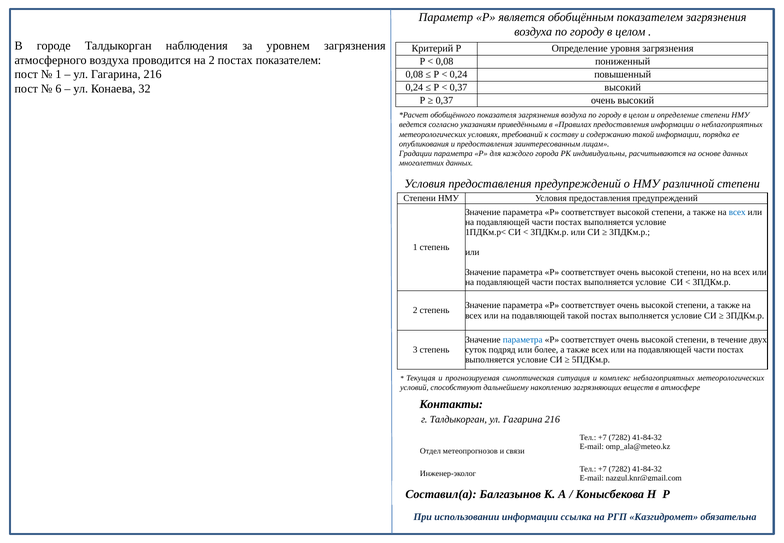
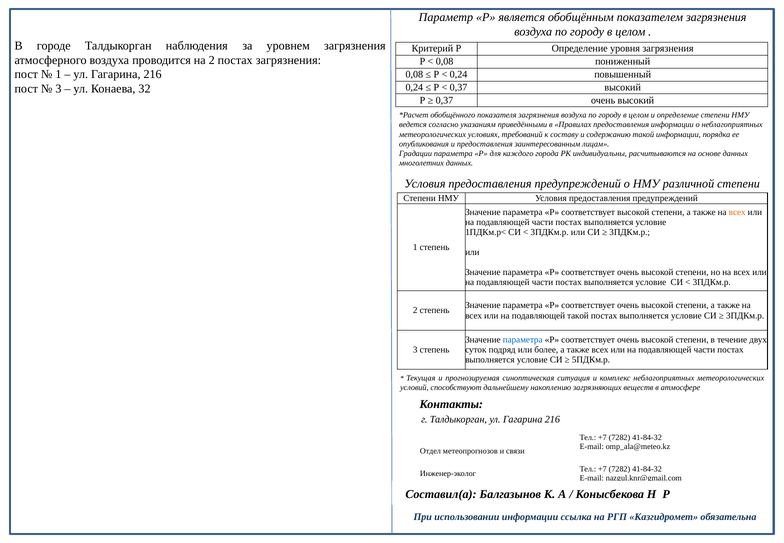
постах показателем: показателем -> загрязнения (288, 60)
6: 6 -> 3 (58, 89)
всех colour: blue -> orange (737, 212)
